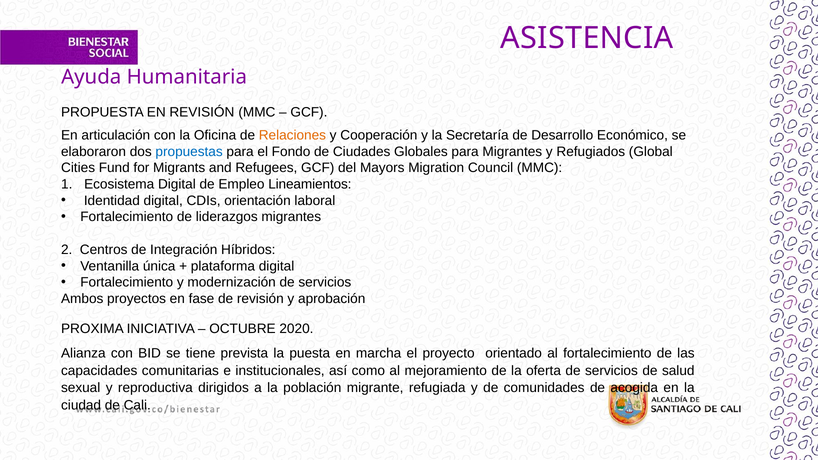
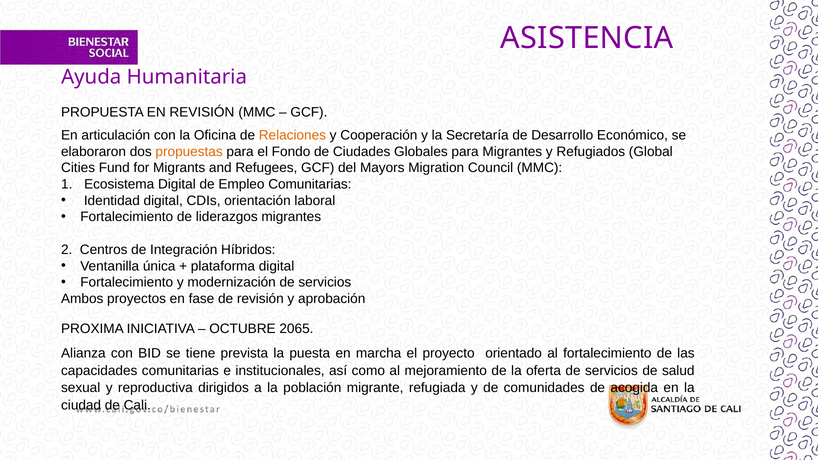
propuestas colour: blue -> orange (189, 152)
Empleo Lineamientos: Lineamientos -> Comunitarias (310, 184)
2020: 2020 -> 2065 (296, 329)
